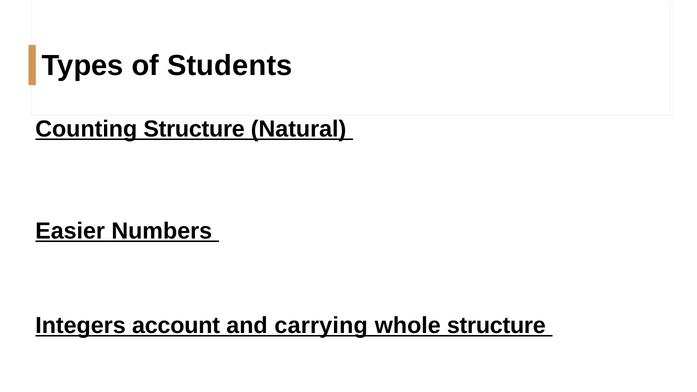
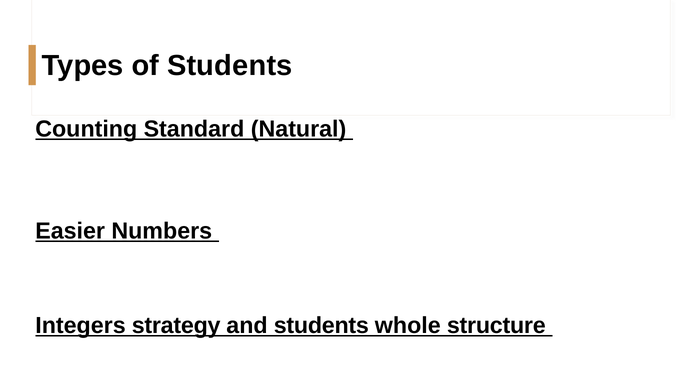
Counting Structure: Structure -> Standard (194, 129)
account: account -> strategy (176, 326)
and carrying: carrying -> students (321, 326)
